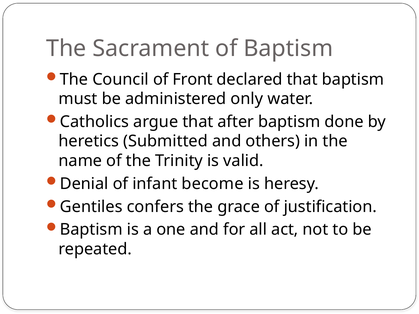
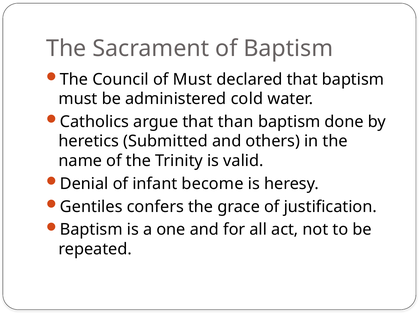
of Front: Front -> Must (192, 79)
only: only -> cold (247, 99)
after: after -> than (236, 122)
